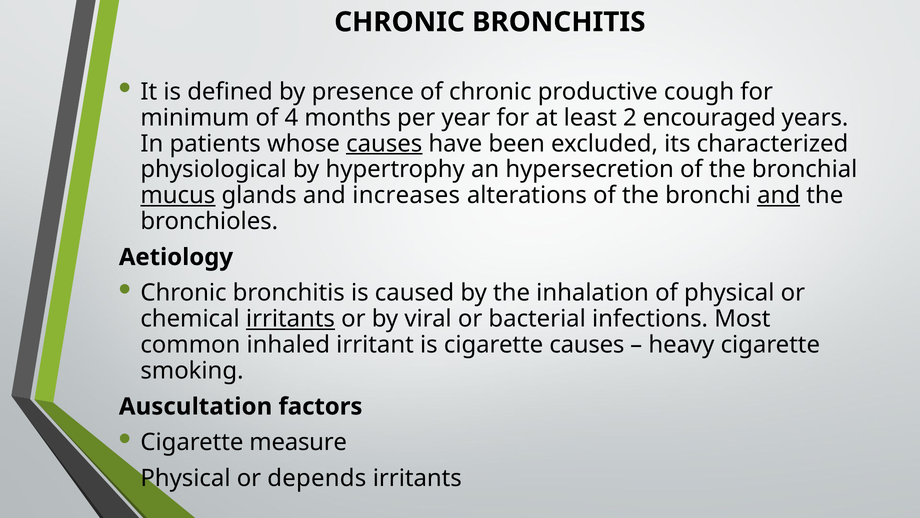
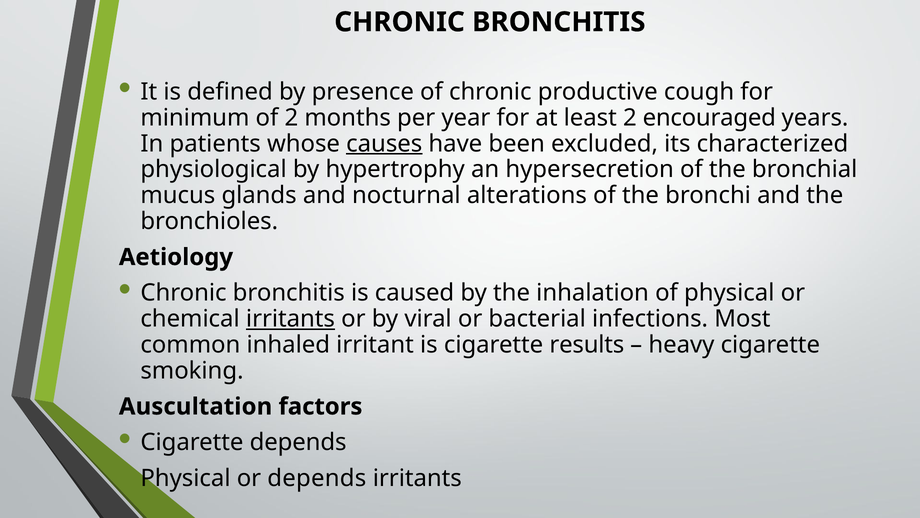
of 4: 4 -> 2 (291, 118)
mucus underline: present -> none (178, 195)
increases: increases -> nocturnal (406, 195)
and underline: present -> none (779, 195)
cigarette causes: causes -> results (587, 345)
Cigarette measure: measure -> depends (298, 442)
